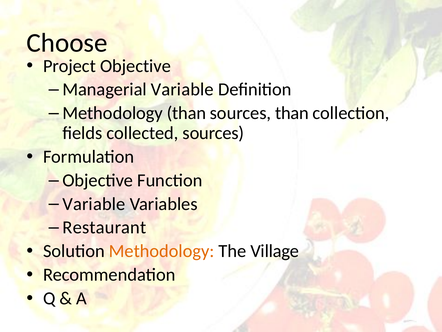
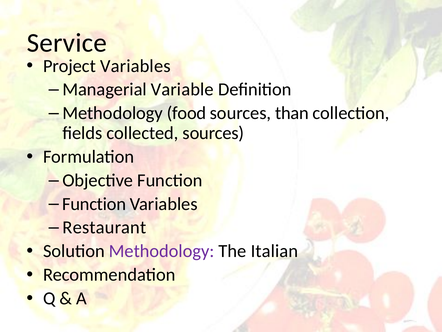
Choose: Choose -> Service (67, 43)
Project Objective: Objective -> Variables (135, 66)
Methodology than: than -> food (186, 113)
Variable: Variable -> Function (94, 204)
Methodology colour: orange -> purple (162, 251)
Village: Village -> Italian (275, 251)
